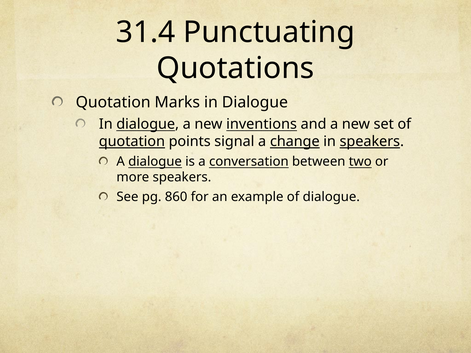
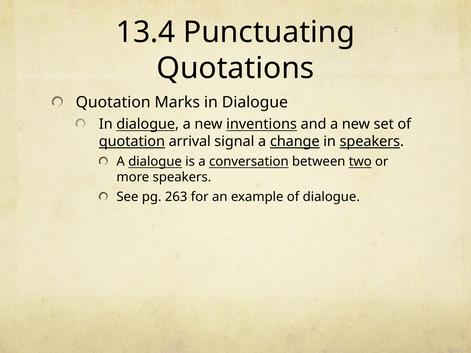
31.4: 31.4 -> 13.4 (146, 32)
points: points -> arrival (190, 141)
860: 860 -> 263 (176, 197)
